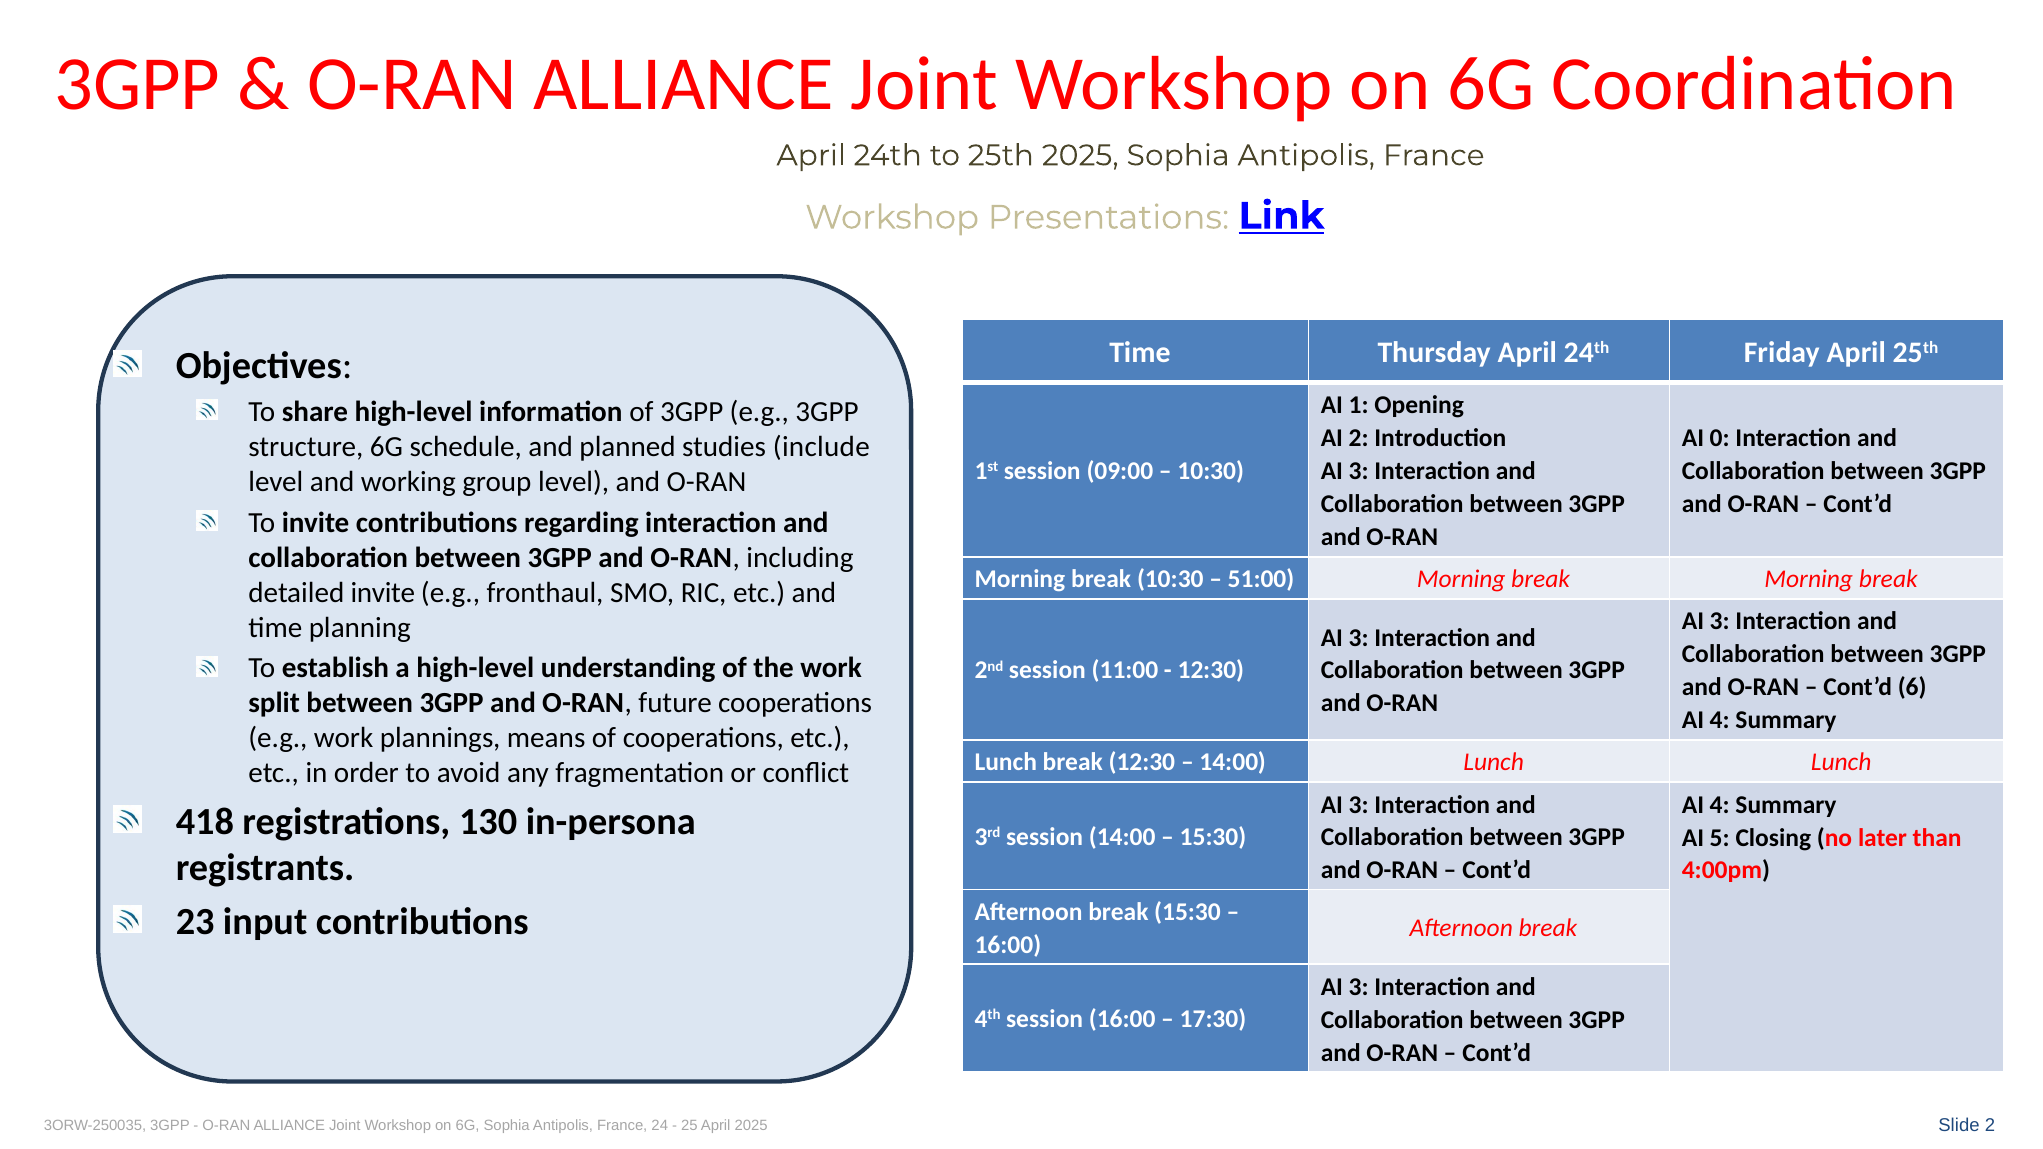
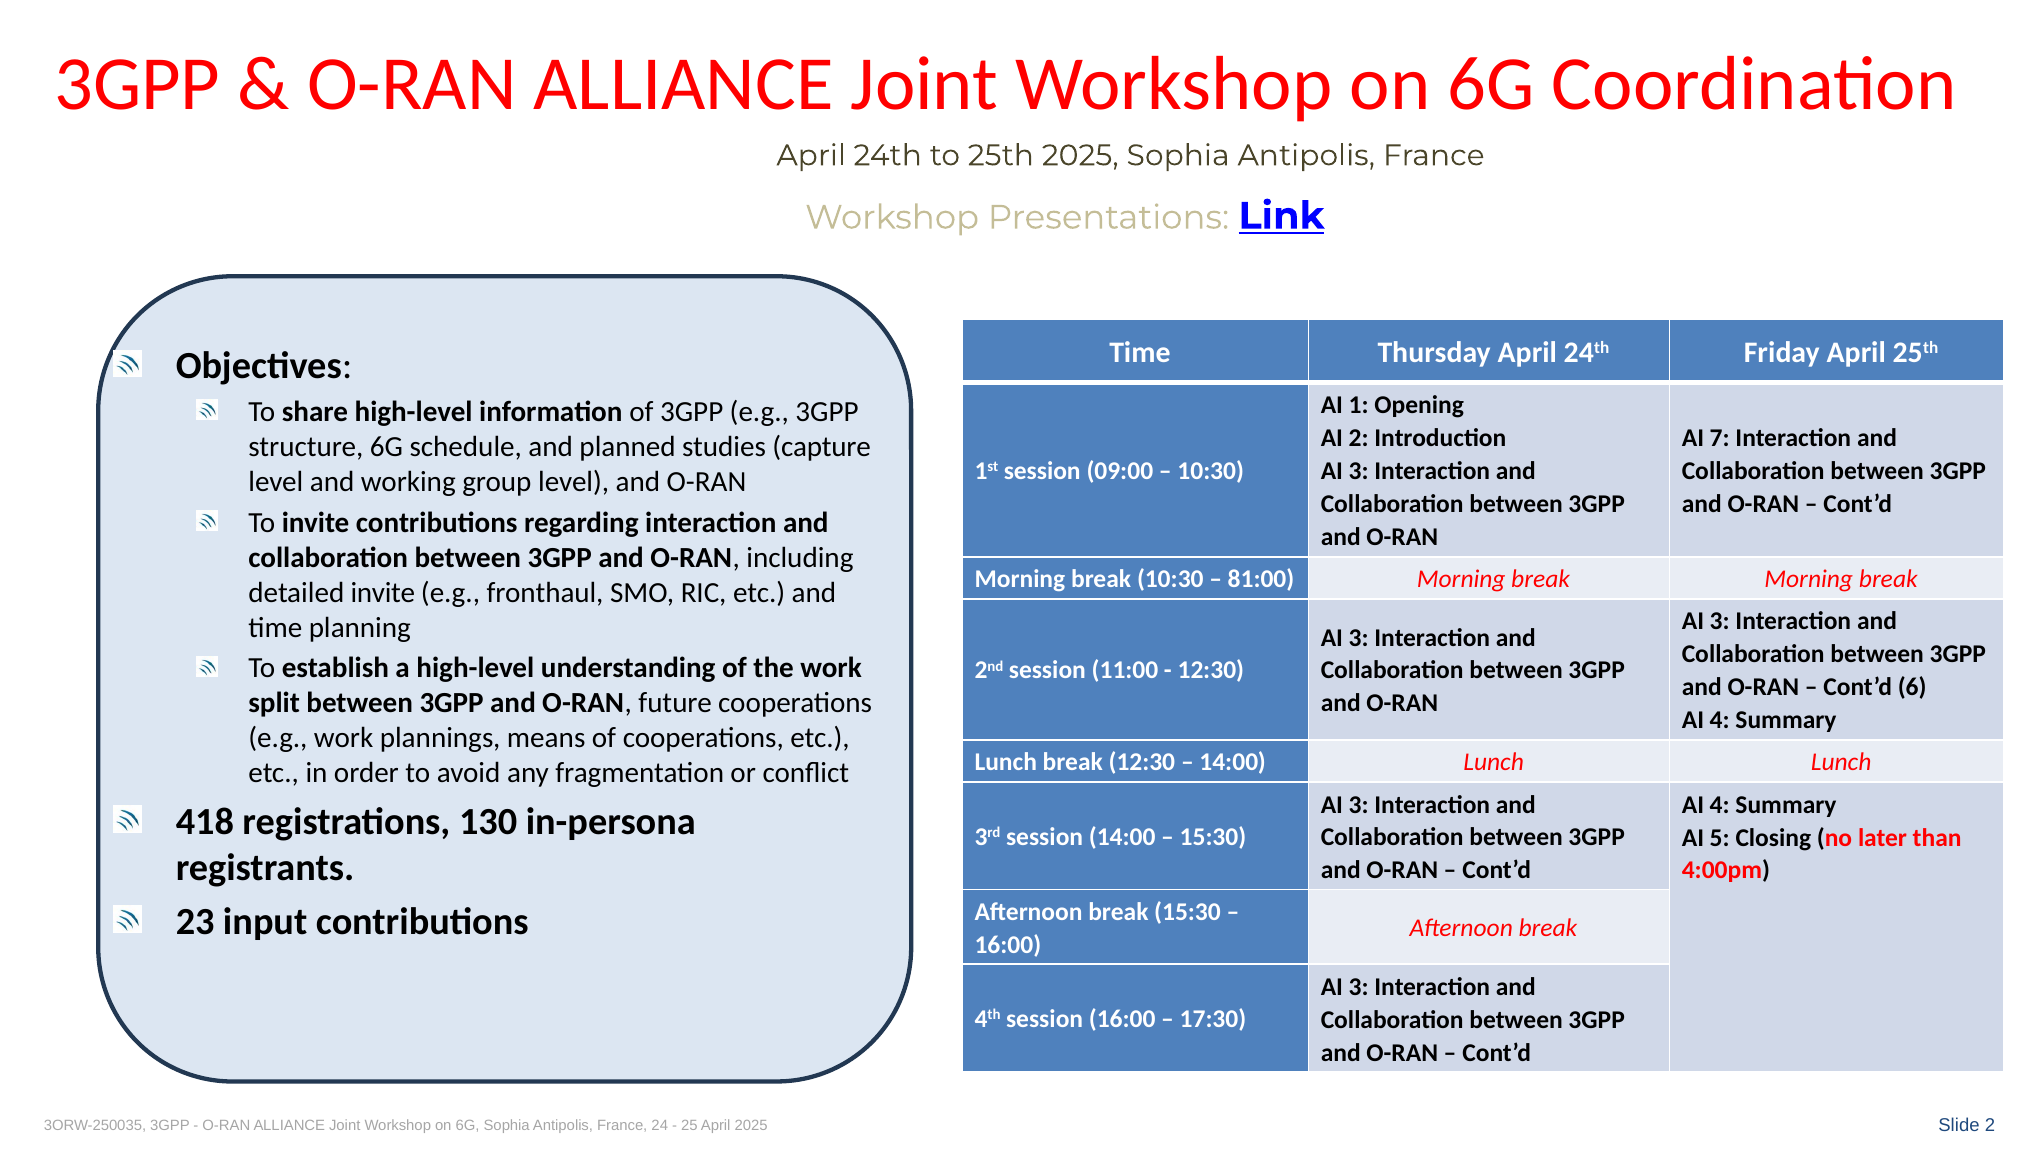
0: 0 -> 7 (1720, 438)
include: include -> capture (822, 447)
51:00: 51:00 -> 81:00 (1261, 579)
